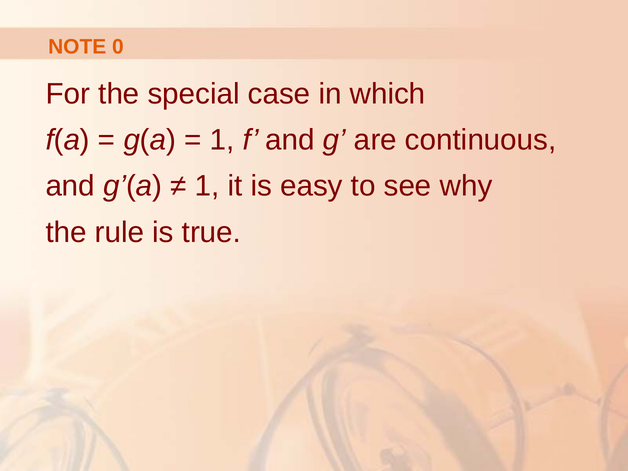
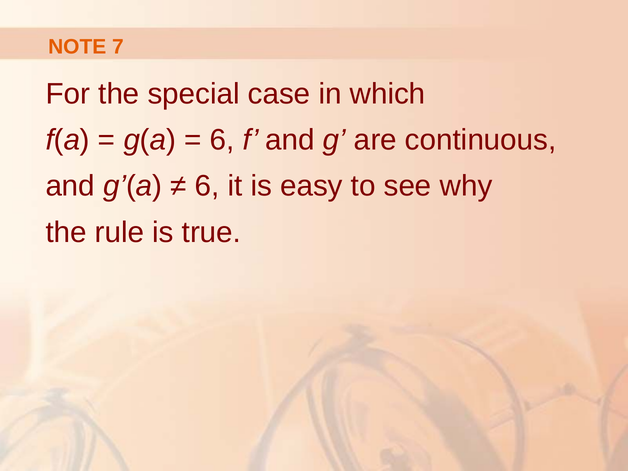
0: 0 -> 7 (118, 47)
1: 1 -> 6 (222, 140)
1: 1 -> 6 (207, 186)
